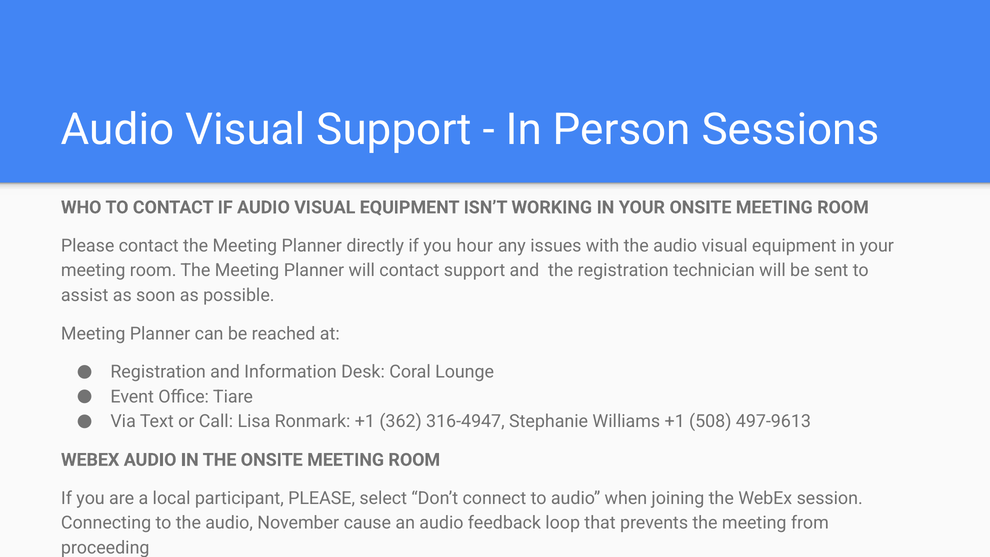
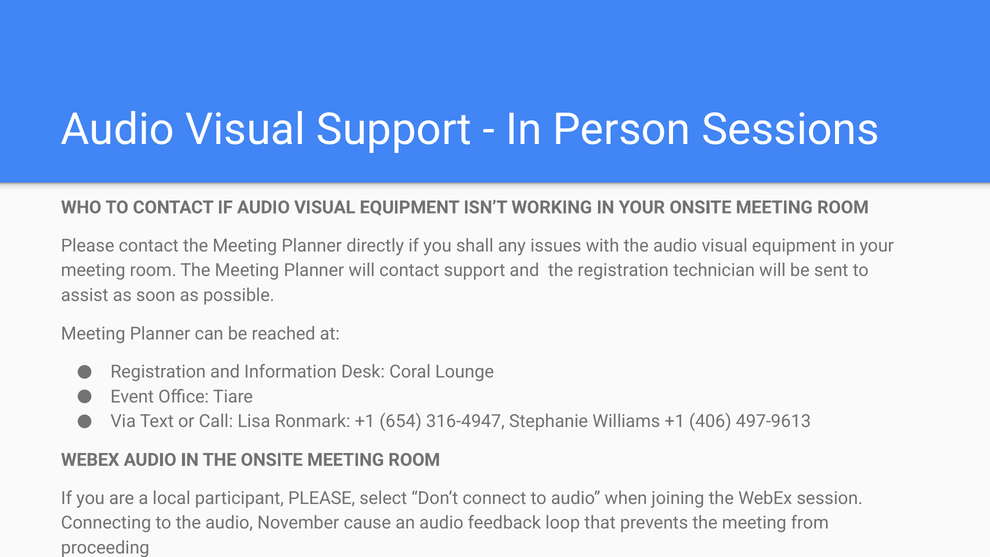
hour: hour -> shall (475, 246)
362: 362 -> 654 (401, 421)
508: 508 -> 406 (710, 421)
